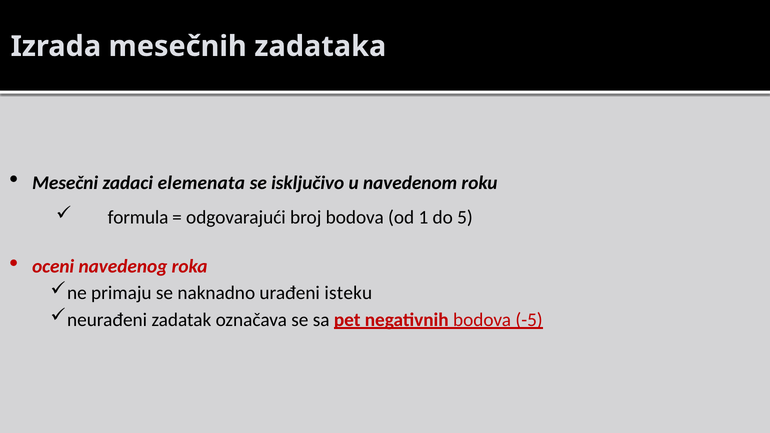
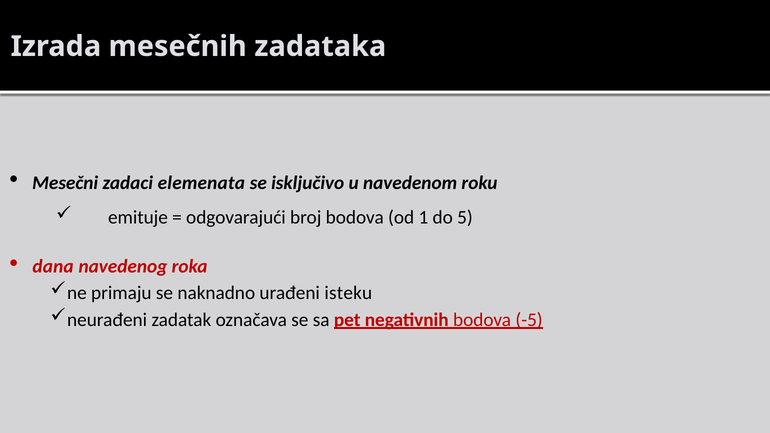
formula: formula -> emituje (138, 217)
oceni: oceni -> dana (53, 267)
